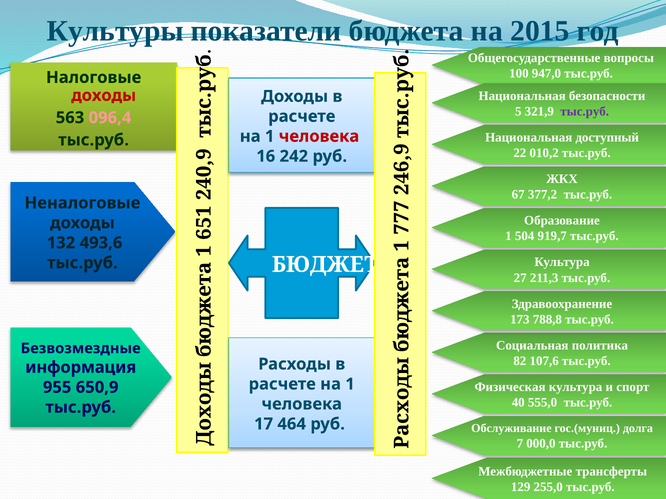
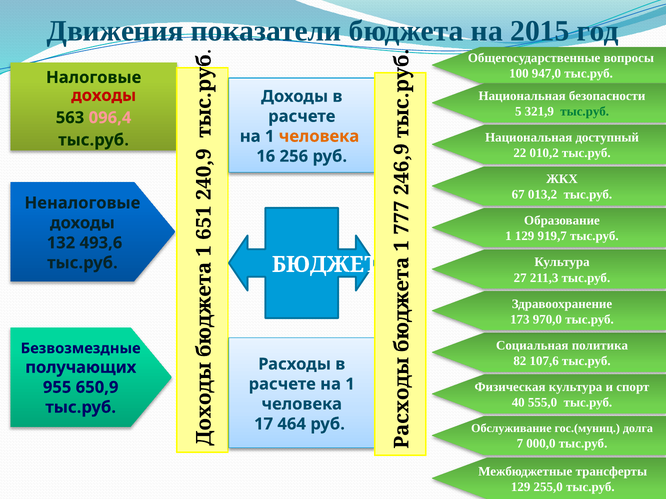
Культуры: Культуры -> Движения (115, 31)
тыс.руб colour: purple -> green (585, 112)
человека colour: red -> orange (319, 136)
242: 242 -> 256 (294, 156)
377,2: 377,2 -> 013,2 (543, 195)
1 504: 504 -> 129 (525, 236)
788,8: 788,8 -> 970,0 (547, 320)
информация: информация -> получающих (81, 368)
